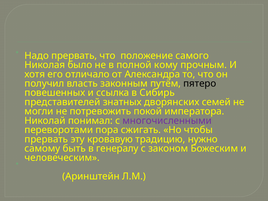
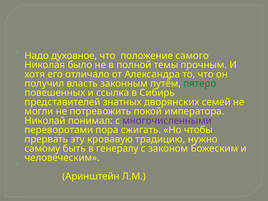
Надо прервать: прервать -> духовное (74, 56)
кому: кому -> темы (166, 65)
пятеро colour: black -> green (200, 84)
